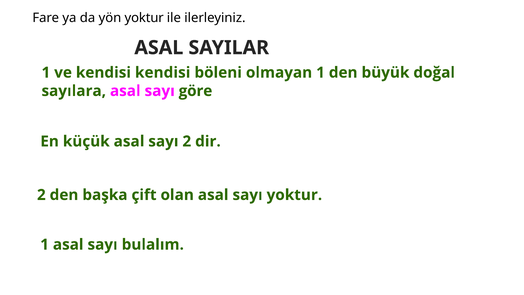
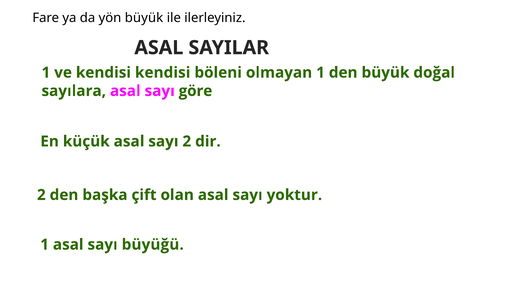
yön yoktur: yoktur -> büyük (144, 18)
bulalım: bulalım -> büyüğü (153, 244)
